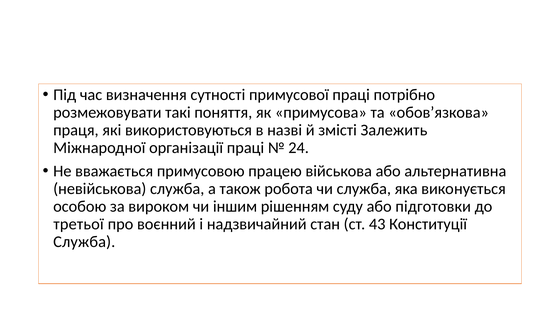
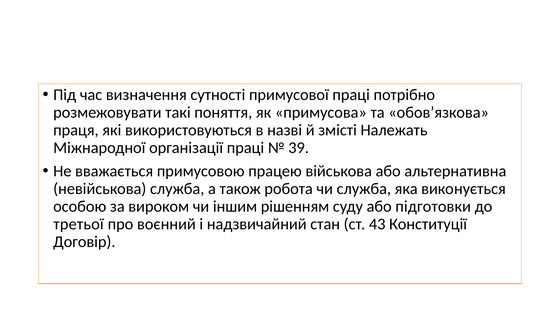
Залежить: Залежить -> Належать (394, 130)
24: 24 -> 39 (299, 148)
Служба: Служба -> Договір (84, 242)
